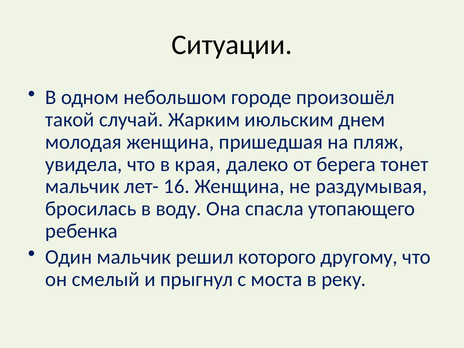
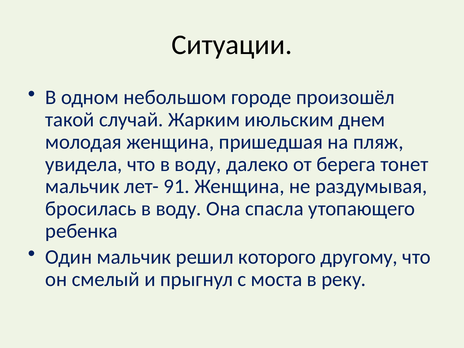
что в края: края -> воду (198, 164)
16: 16 -> 91 (177, 186)
